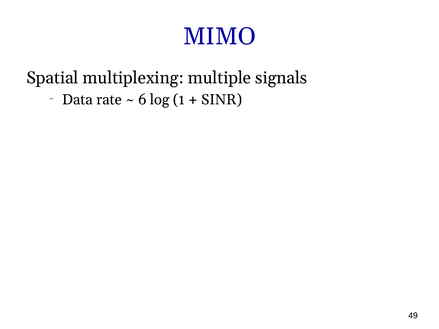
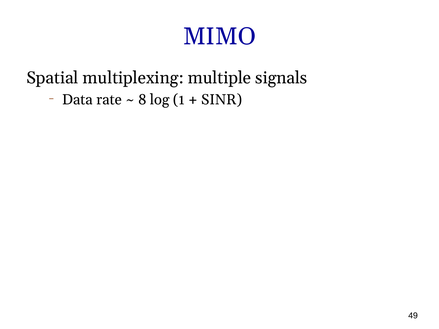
6: 6 -> 8 (142, 100)
